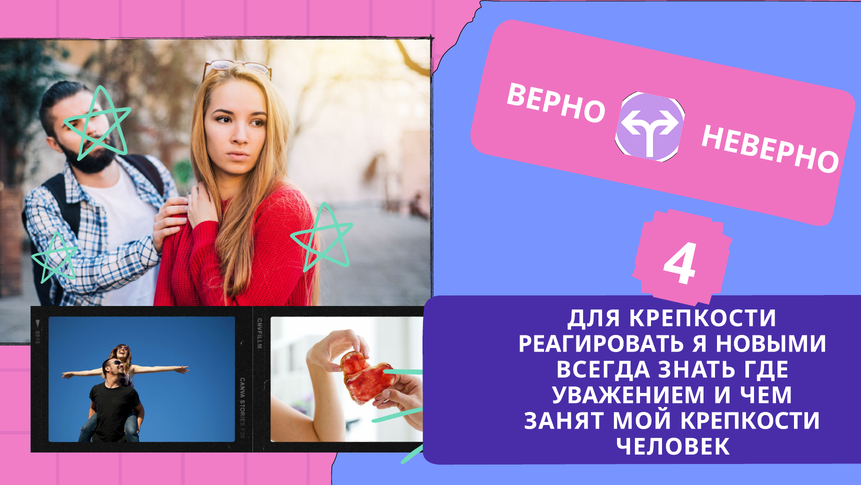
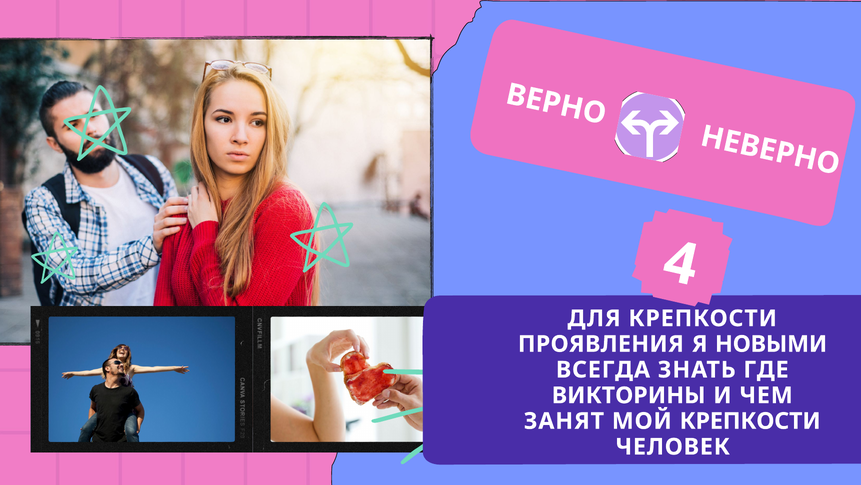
РЕАГИРОВАТЬ: РЕАГИРОВАТЬ -> ПРОЯВЛЕНИЯ (601, 344)
УВАЖЕНИЕМ: УВАЖЕНИЕМ -> ВИКТОРИНЫ (629, 395)
